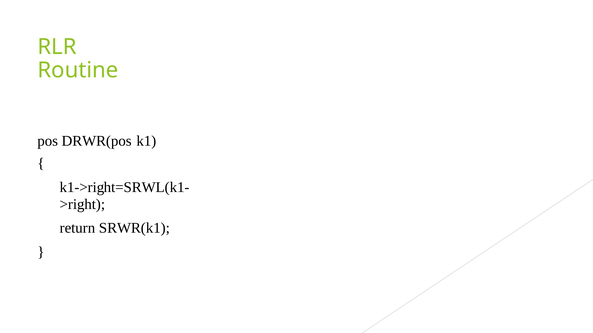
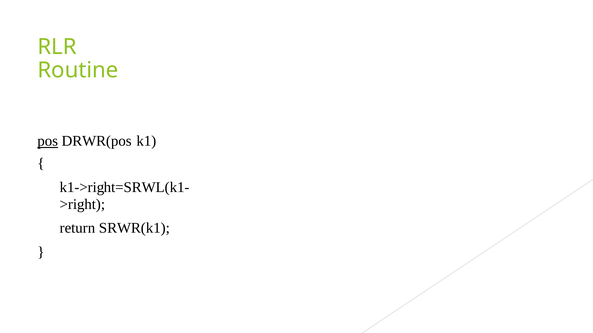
pos underline: none -> present (48, 141)
